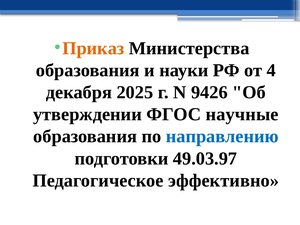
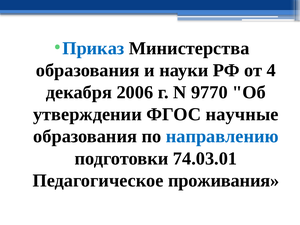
Приказ colour: orange -> blue (93, 48)
2025: 2025 -> 2006 (135, 92)
9426: 9426 -> 9770 (209, 92)
49.03.97: 49.03.97 -> 74.03.01 (205, 158)
эффективно: эффективно -> проживания (224, 180)
